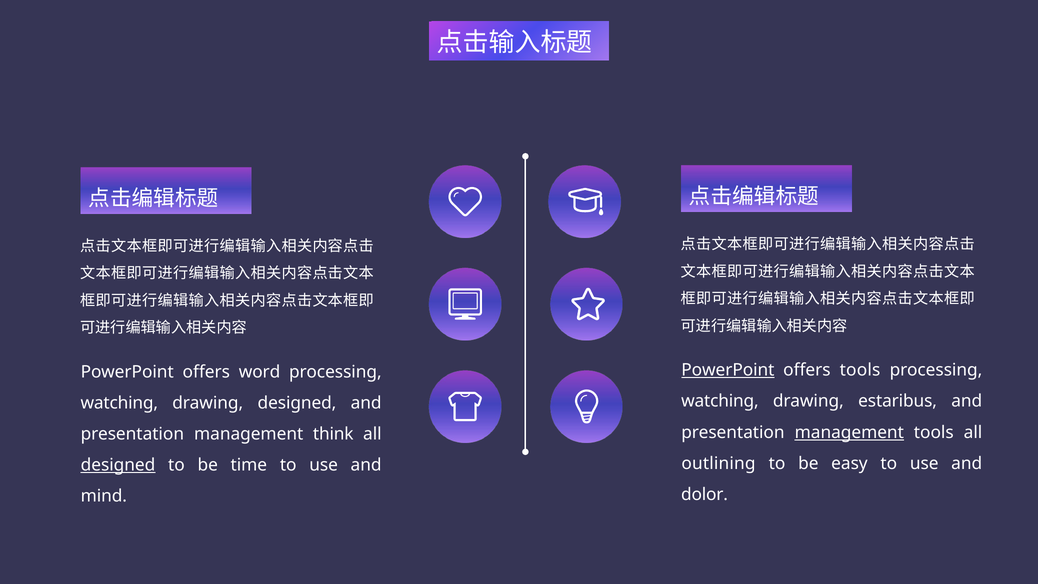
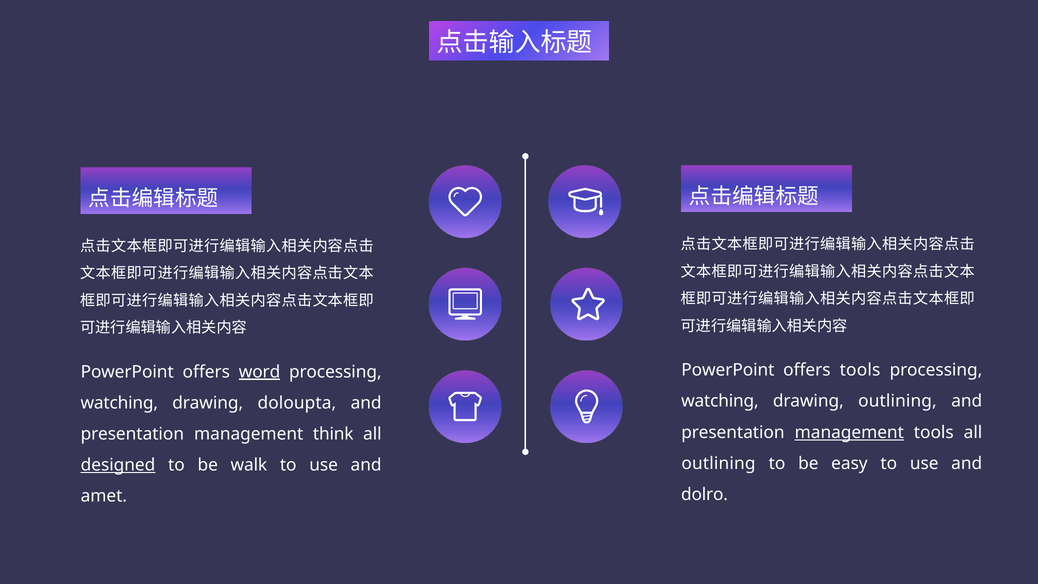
PowerPoint underline: present -> none (728, 370)
word underline: none -> present (260, 372)
drawing estaribus: estaribus -> outlining (897, 401)
drawing designed: designed -> doloupta (297, 403)
time: time -> walk (249, 465)
dolor: dolor -> dolro (705, 494)
mind: mind -> amet (104, 496)
